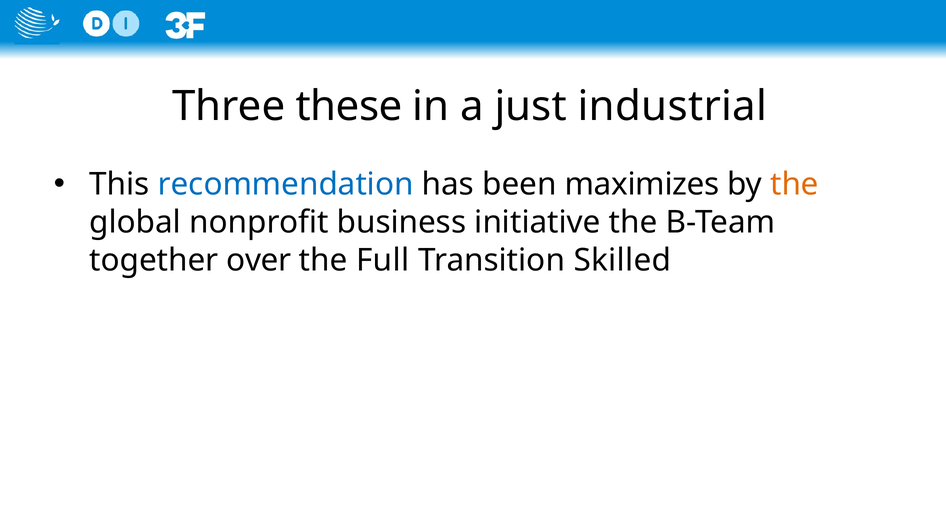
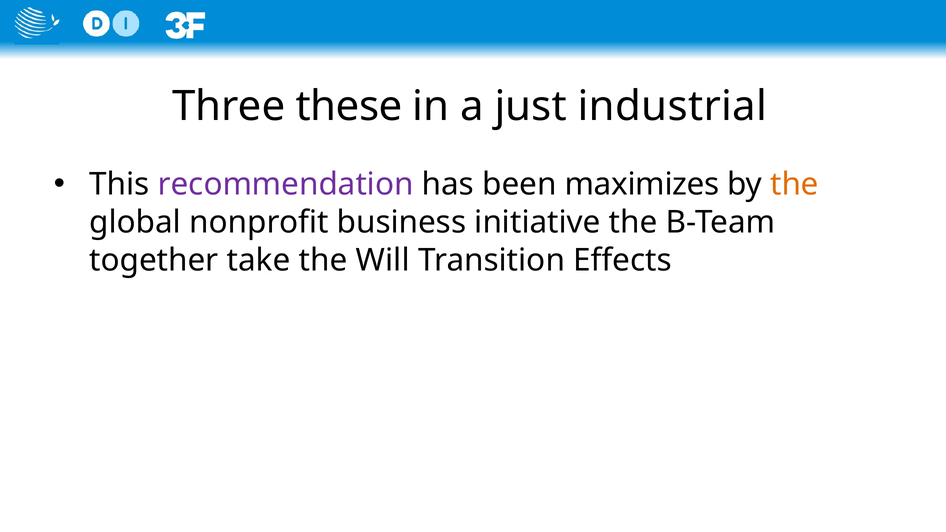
recommendation colour: blue -> purple (286, 185)
over: over -> take (259, 260)
Full: Full -> Will (383, 260)
Skilled: Skilled -> Eﬀects (623, 260)
